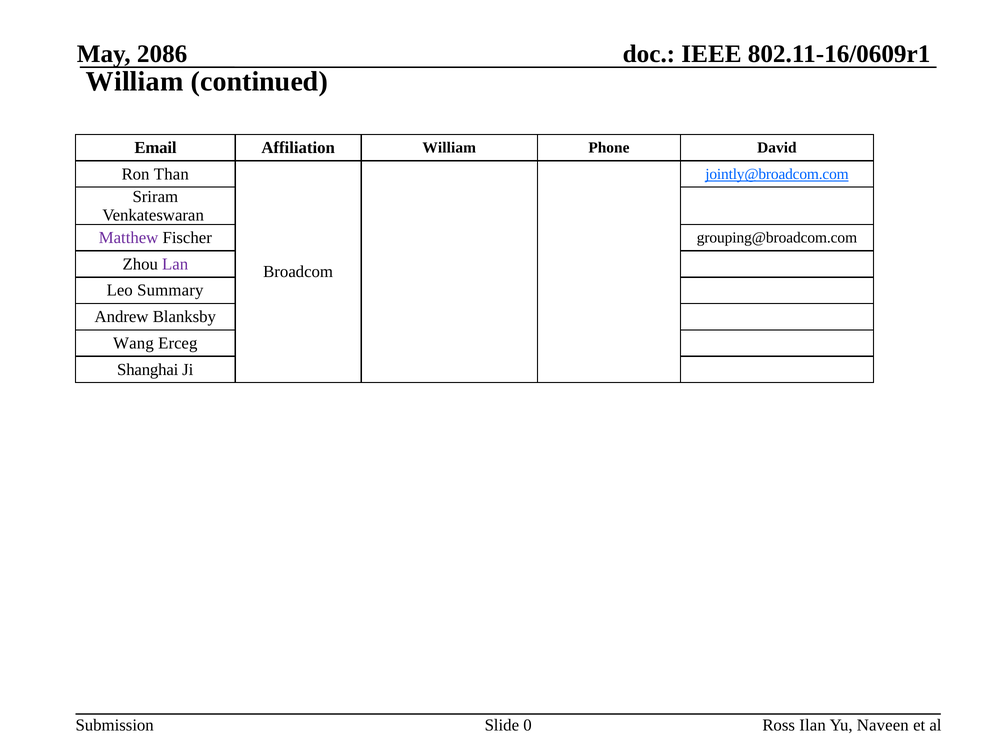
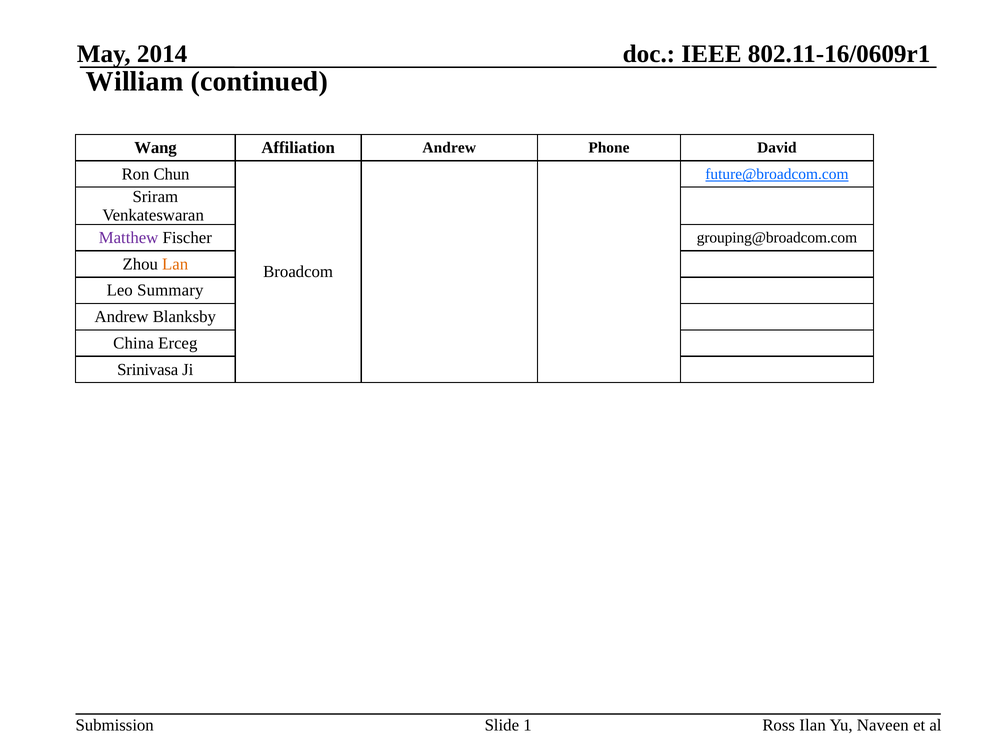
2086: 2086 -> 2014 (162, 54)
Email: Email -> Wang (155, 148)
Affiliation William: William -> Andrew (449, 148)
Than: Than -> Chun (172, 174)
jointly@broadcom.com: jointly@broadcom.com -> future@broadcom.com (777, 174)
Lan colour: purple -> orange (175, 264)
Wang: Wang -> China (134, 343)
Shanghai: Shanghai -> Srinivasa (148, 369)
0: 0 -> 1 (527, 725)
